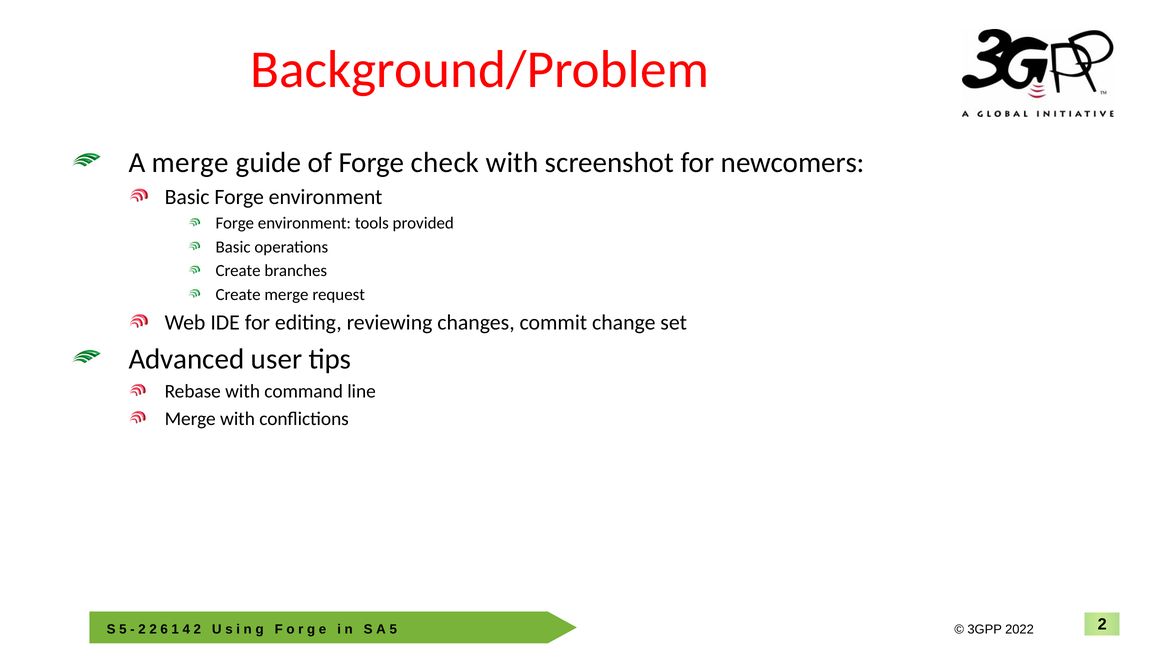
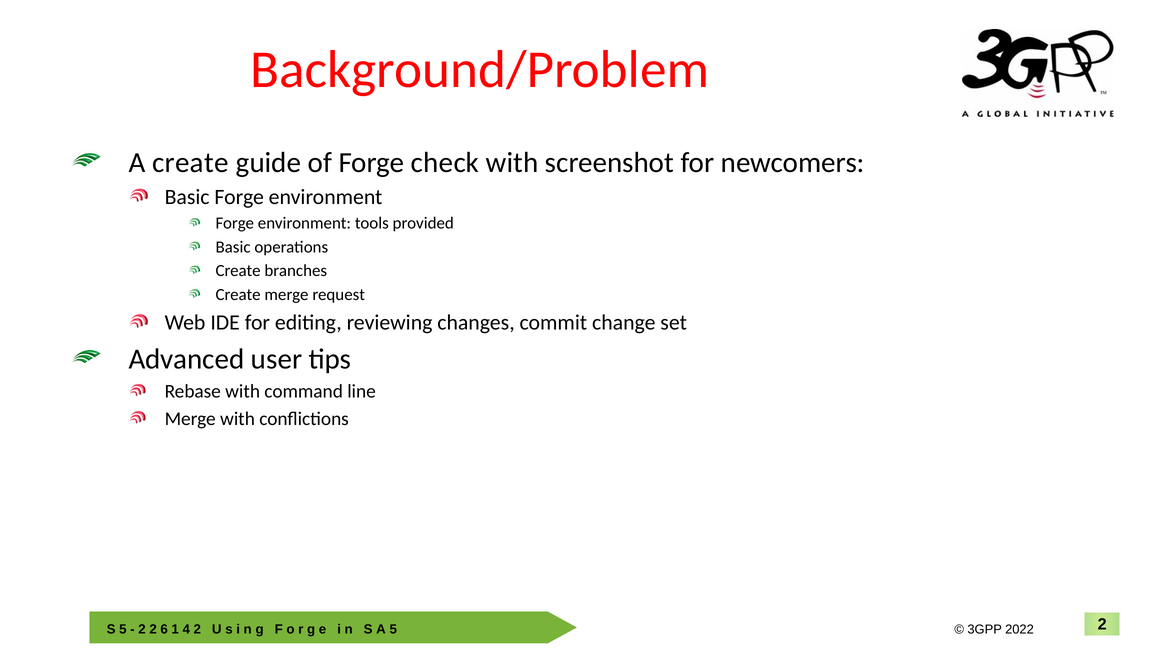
A merge: merge -> create (190, 162)
